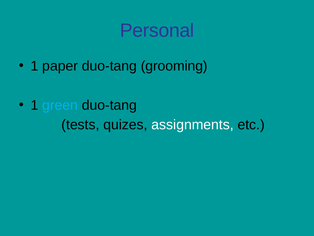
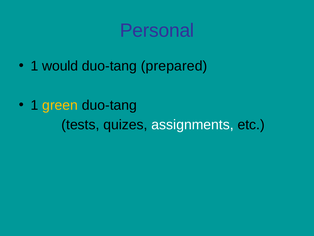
paper: paper -> would (60, 66)
grooming: grooming -> prepared (174, 66)
green colour: light blue -> yellow (60, 105)
